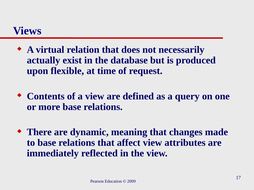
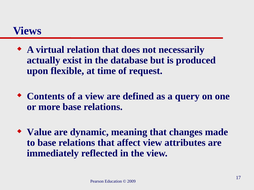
There: There -> Value (39, 132)
